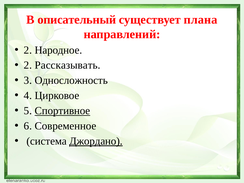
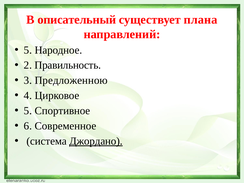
2: 2 -> 5 (28, 50)
Рассказывать: Рассказывать -> Правильность (68, 65)
Односложность: Односложность -> Предложенною (71, 80)
Спортивное underline: present -> none (62, 111)
